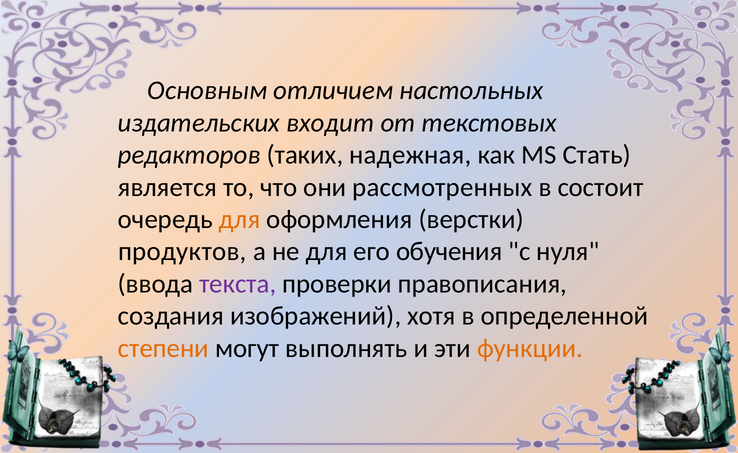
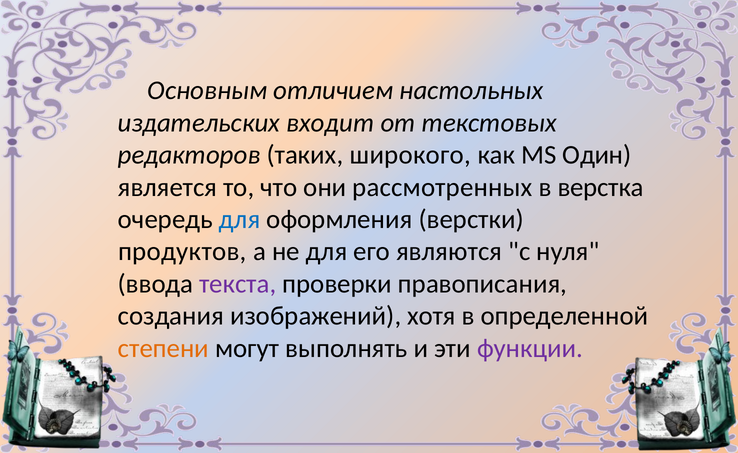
надежная: надежная -> широкого (410, 155)
Стать: Стать -> Один (597, 155)
состоит: состоит -> верстка (601, 187)
для colour: orange -> blue (240, 220)
обучения: обучения -> являются (449, 252)
функции colour: orange -> purple (530, 349)
